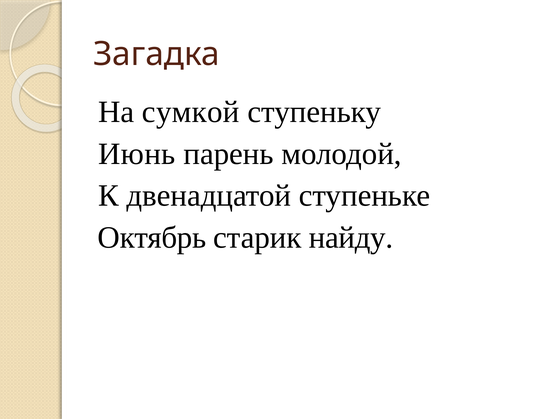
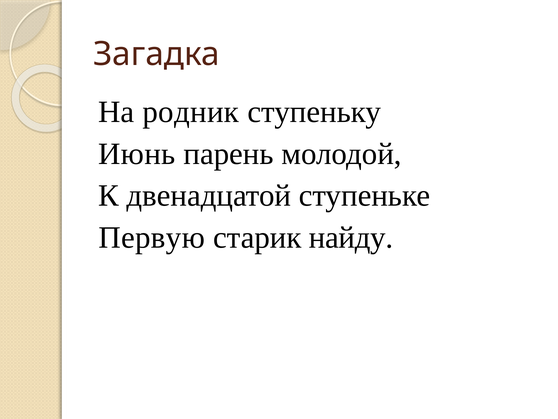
сумкой: сумкой -> родник (191, 112)
Октябрь: Октябрь -> Первую (152, 237)
